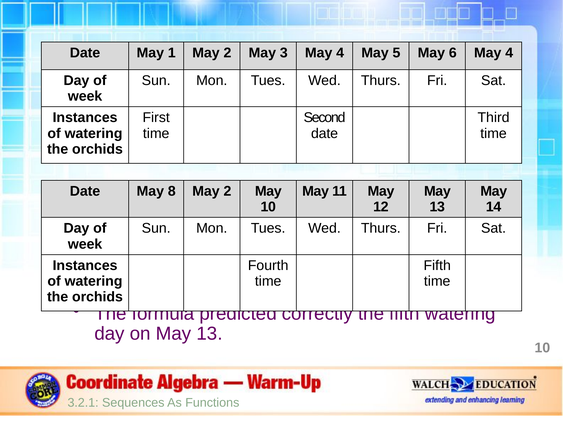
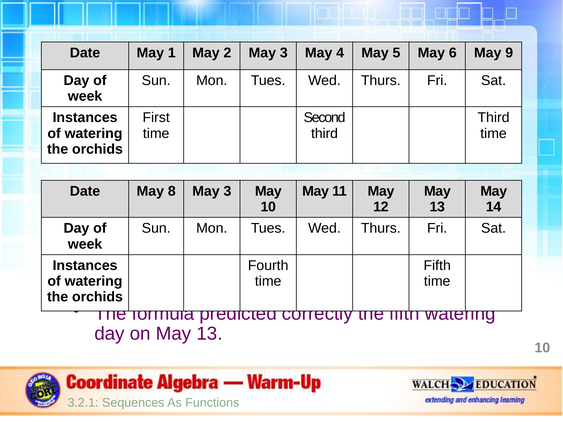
6 May 4: 4 -> 9 (509, 53)
date: date -> third (325, 133)
8 May 2: 2 -> 3 (227, 191)
